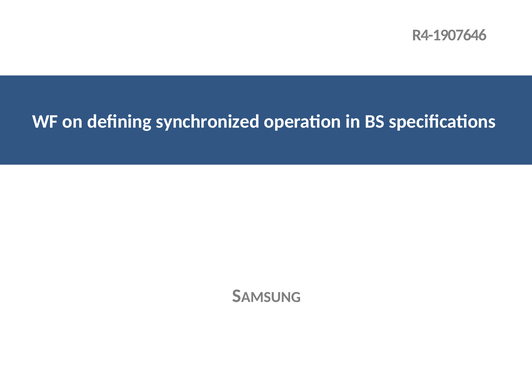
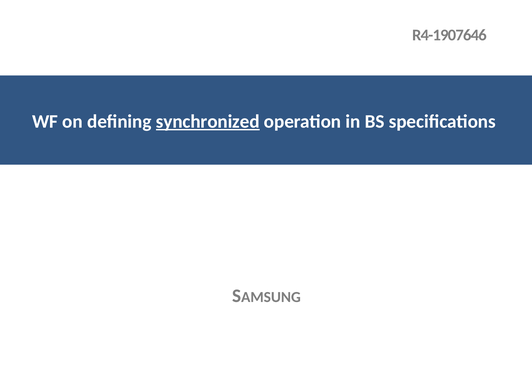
synchronized underline: none -> present (208, 121)
